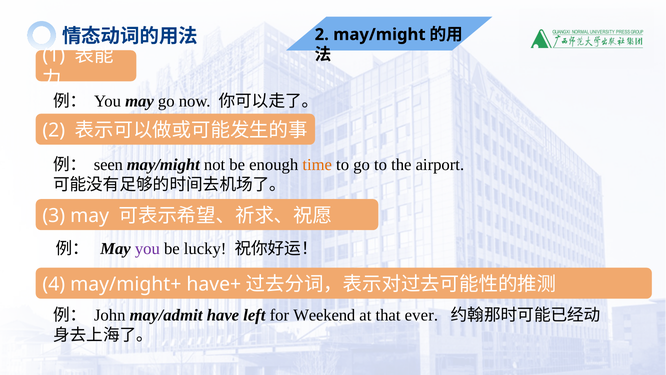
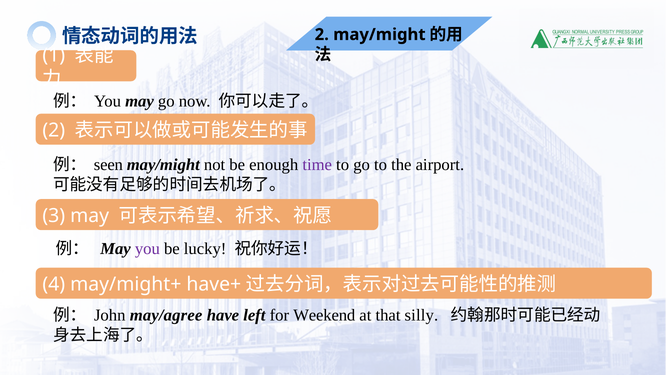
time colour: orange -> purple (317, 165)
may/admit: may/admit -> may/agree (166, 315)
ever: ever -> silly (421, 315)
